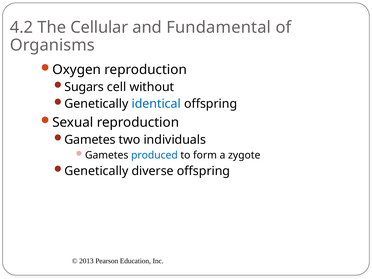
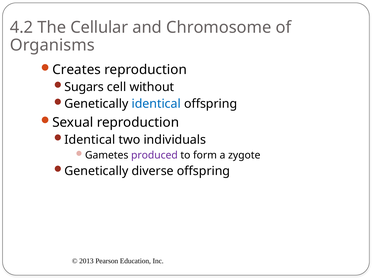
Fundamental: Fundamental -> Chromosome (219, 27)
Oxygen: Oxygen -> Creates (77, 70)
Gametes: Gametes -> Identical (90, 140)
produced colour: blue -> purple (154, 155)
